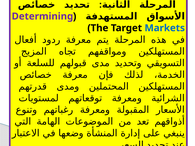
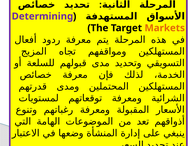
Markets colour: blue -> orange (165, 28)
